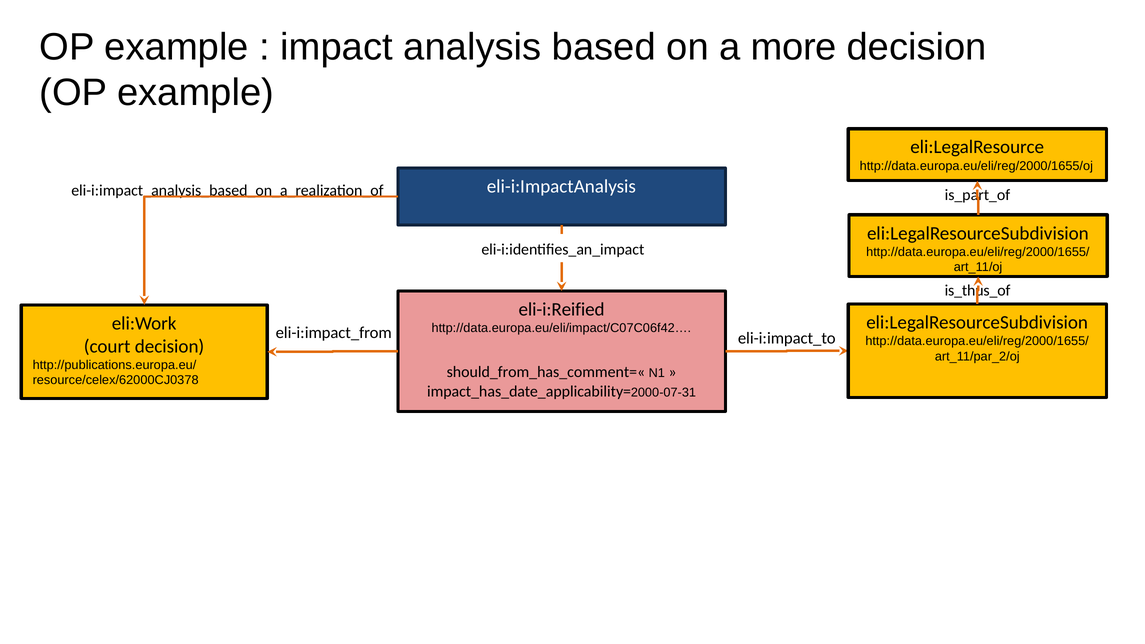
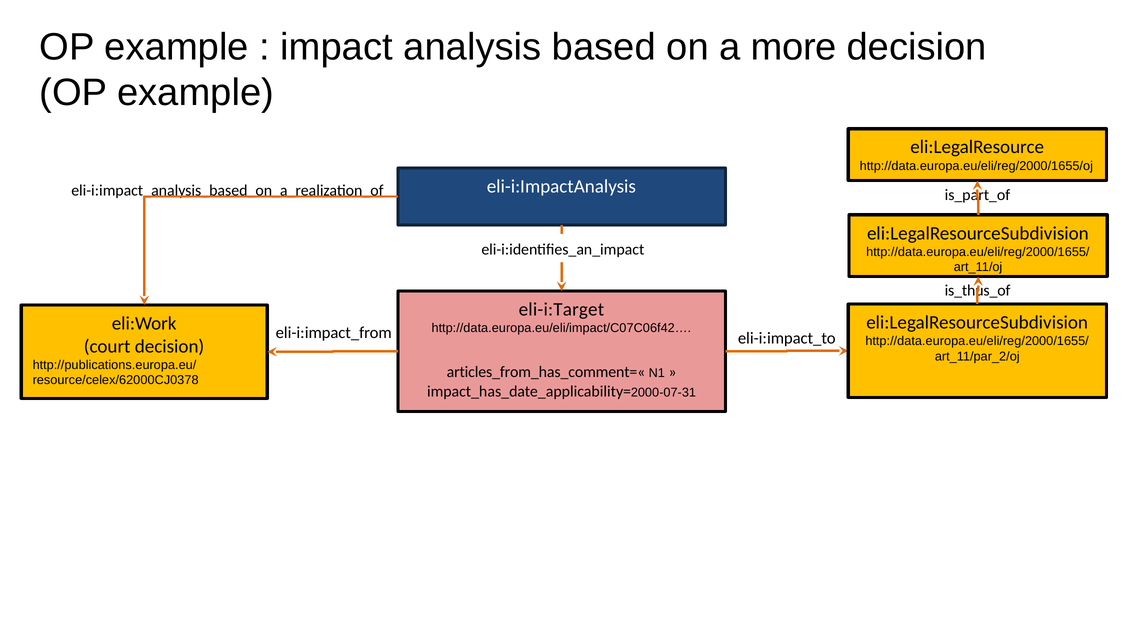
eli-i:Reified: eli-i:Reified -> eli-i:Target (561, 310)
should_from_has_comment=«: should_from_has_comment=« -> articles_from_has_comment=« (546, 372)
